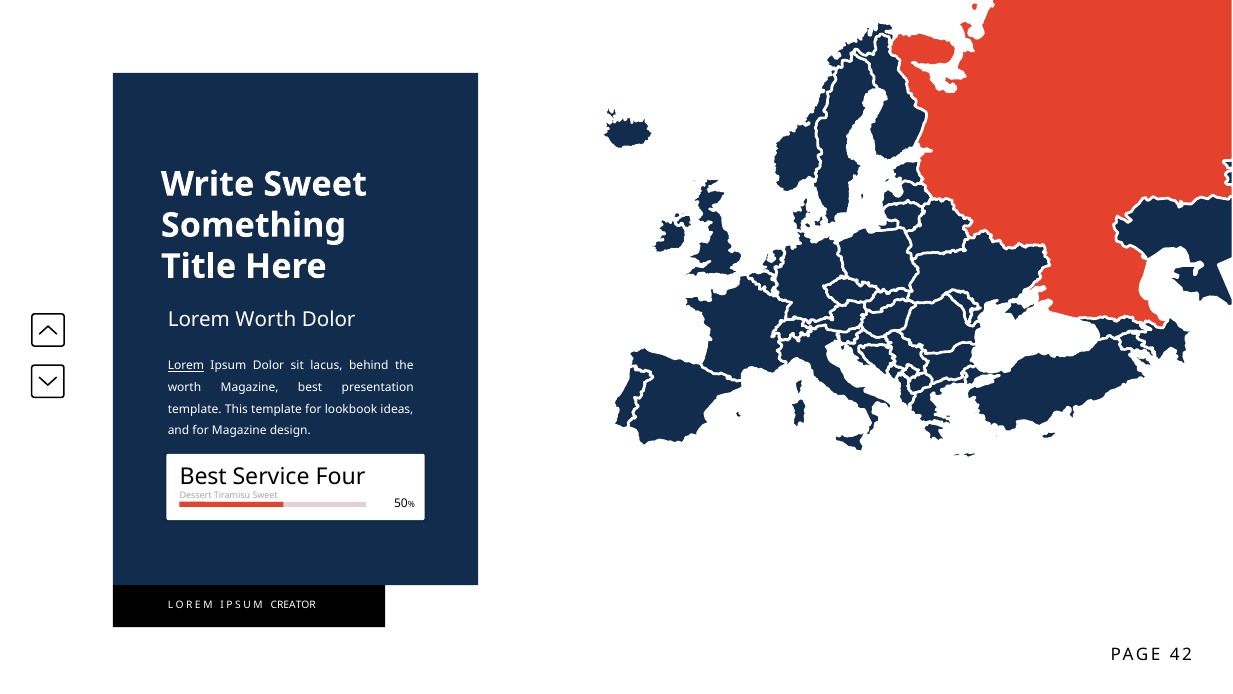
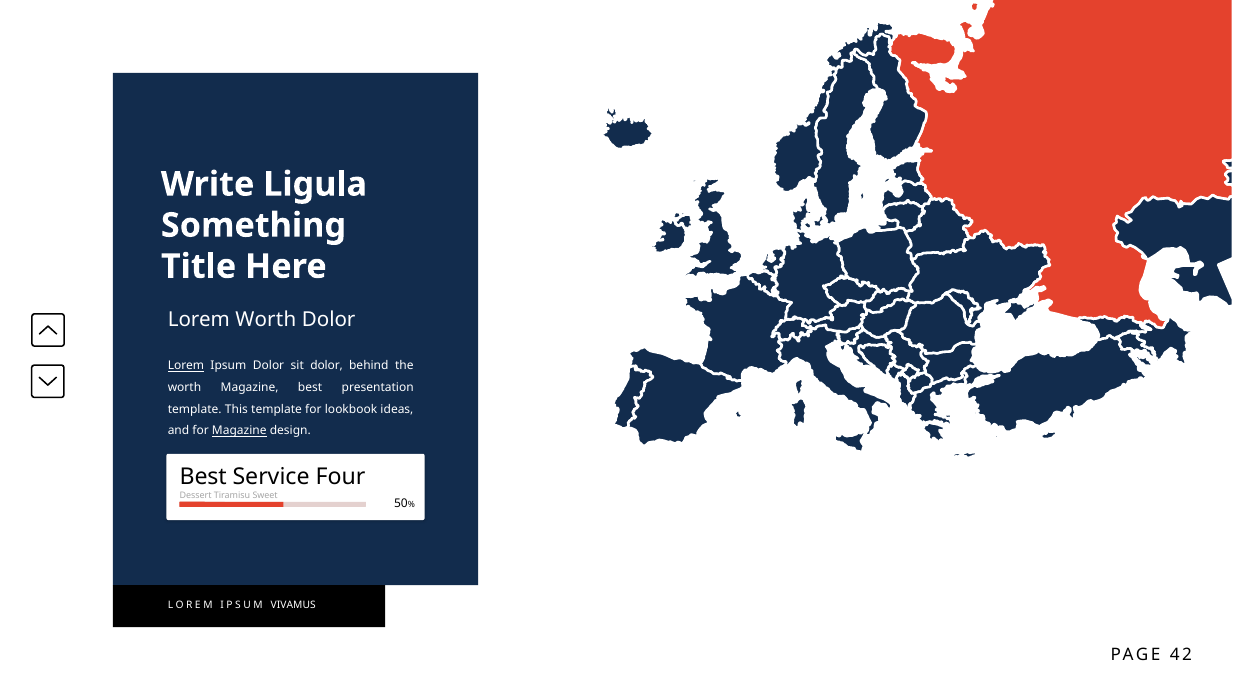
Write Sweet: Sweet -> Ligula (315, 184)
sit lacus: lacus -> dolor (327, 366)
Magazine underline: none -> present (239, 431)
CREATOR: CREATOR -> VIVAMUS (293, 605)
